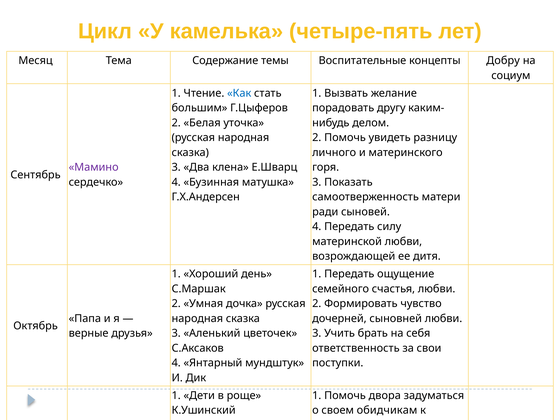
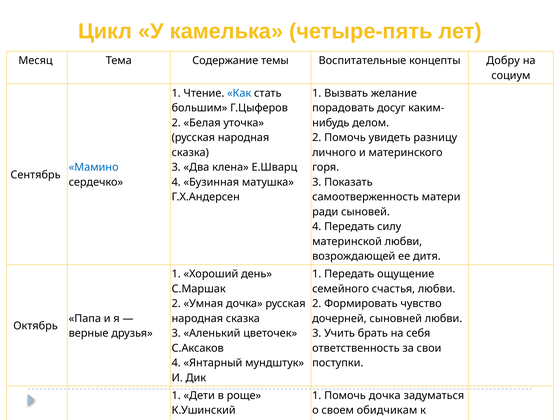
другу: другу -> досуг (391, 108)
Мамино colour: purple -> blue (94, 167)
Помочь двора: двора -> дочка (385, 396)
